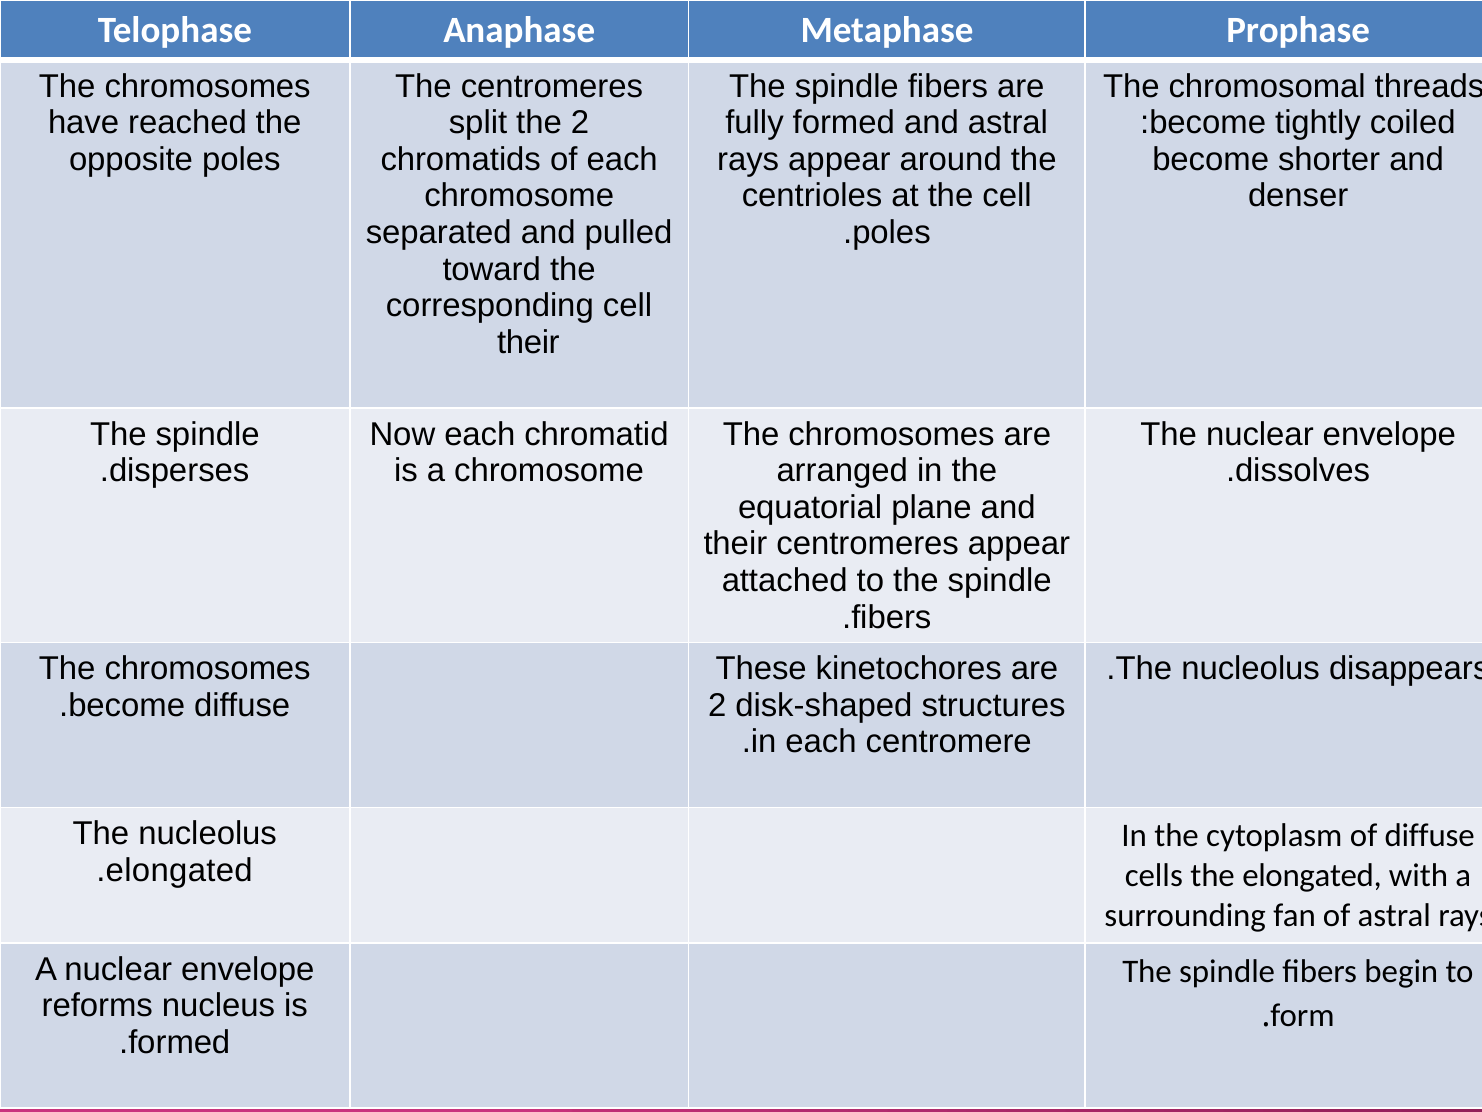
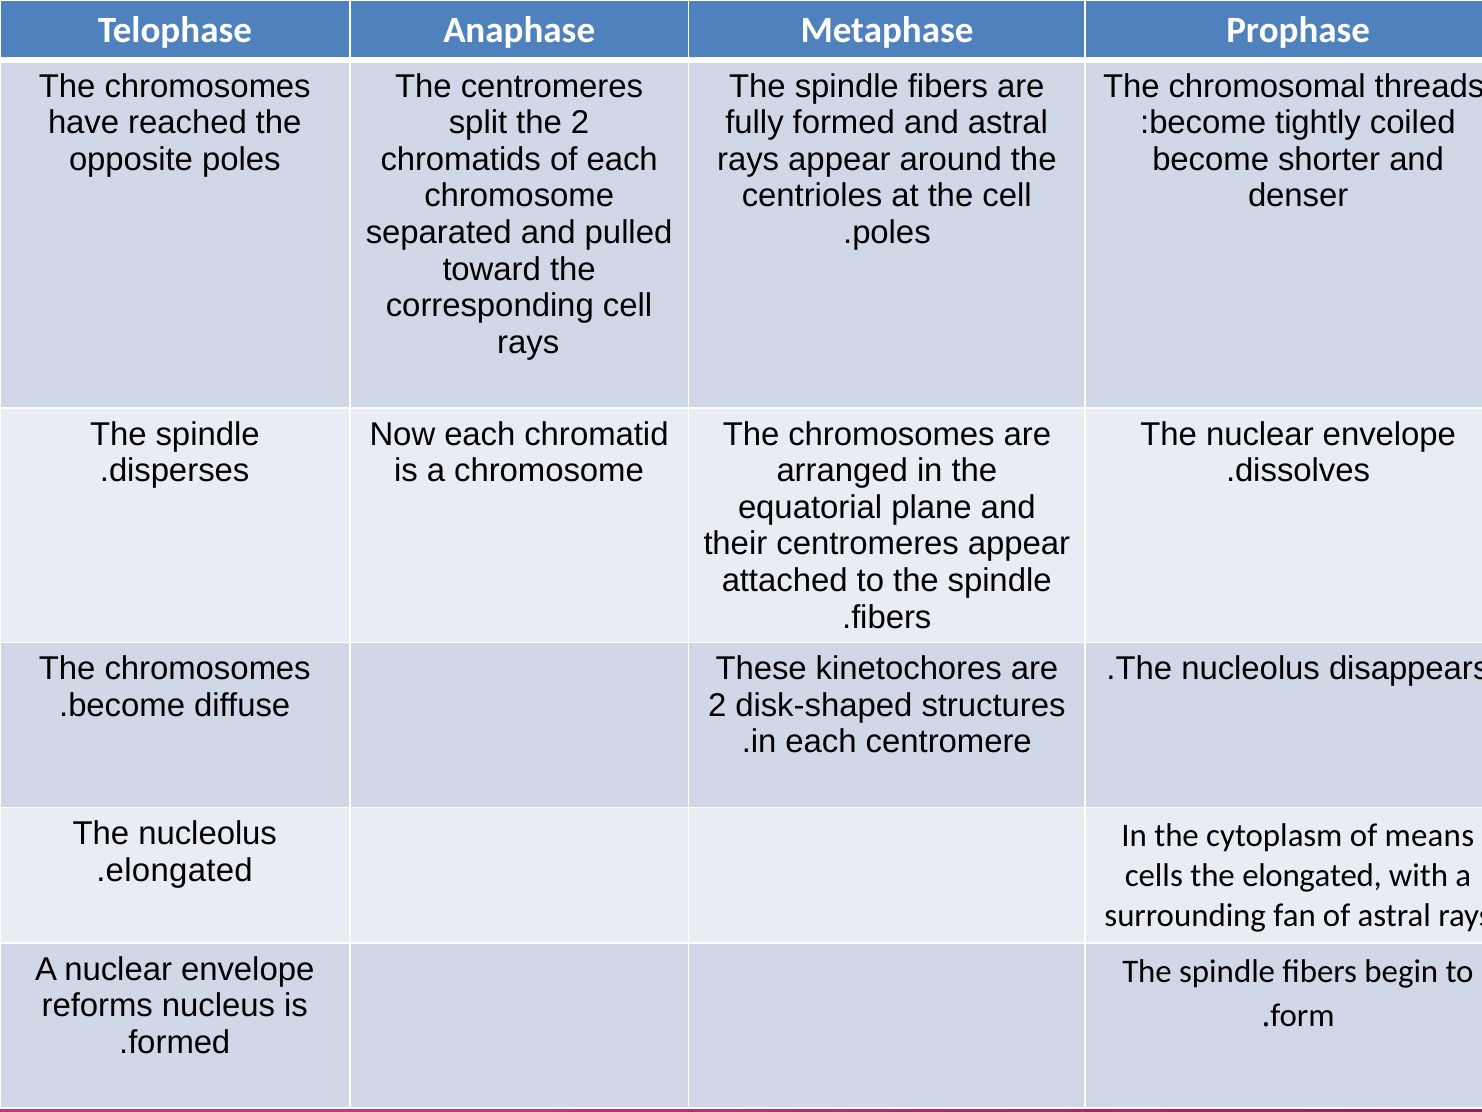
their: their -> rays (528, 342)
of diffuse: diffuse -> means (1429, 835)
